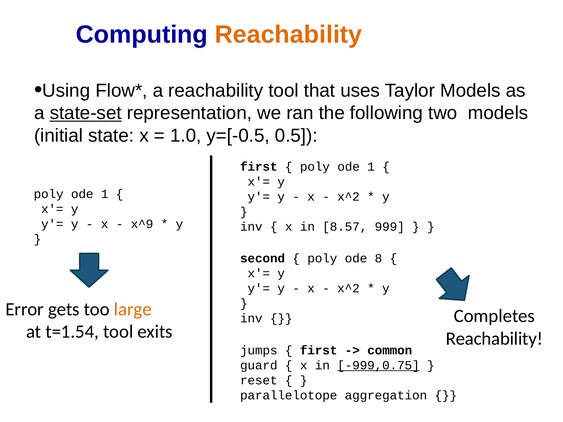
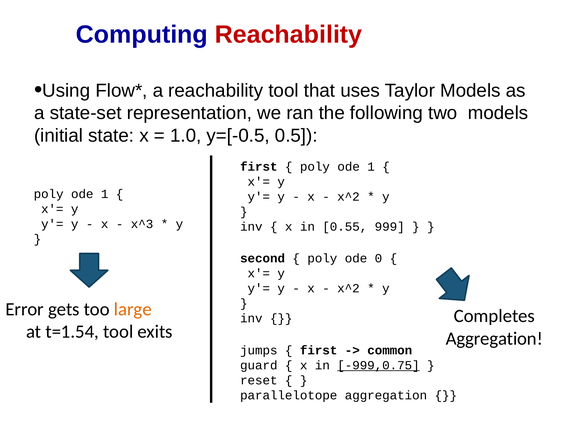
Reachability colour: orange -> red (289, 35)
state-set underline: present -> none (86, 113)
x^9: x^9 -> x^3 (142, 224)
8.57: 8.57 -> 0.55 (345, 227)
8: 8 -> 0 (378, 259)
Reachability: Reachability -> Aggregation (494, 339)
